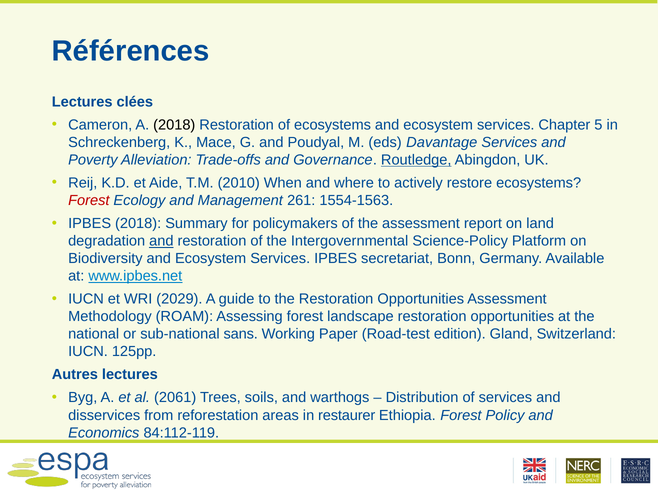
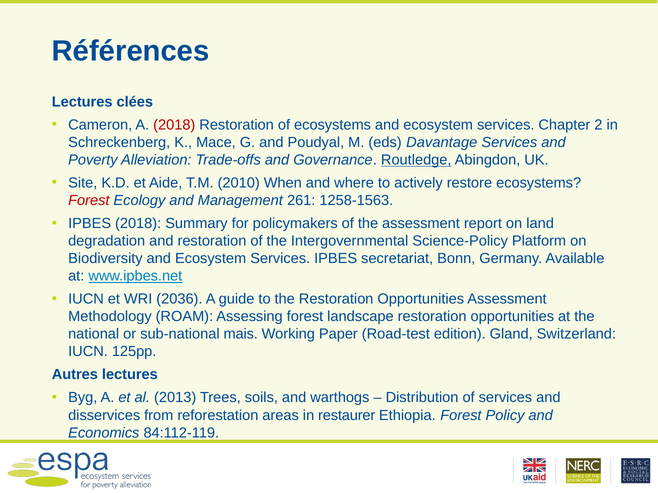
2018 colour: black -> red (174, 125)
5: 5 -> 2 (598, 125)
Reij: Reij -> Site (83, 183)
1554-1563: 1554-1563 -> 1258-1563 (356, 201)
and underline: present -> none (161, 241)
2029: 2029 -> 2036 (179, 299)
sans: sans -> mais (241, 334)
2061: 2061 -> 2013 (175, 398)
